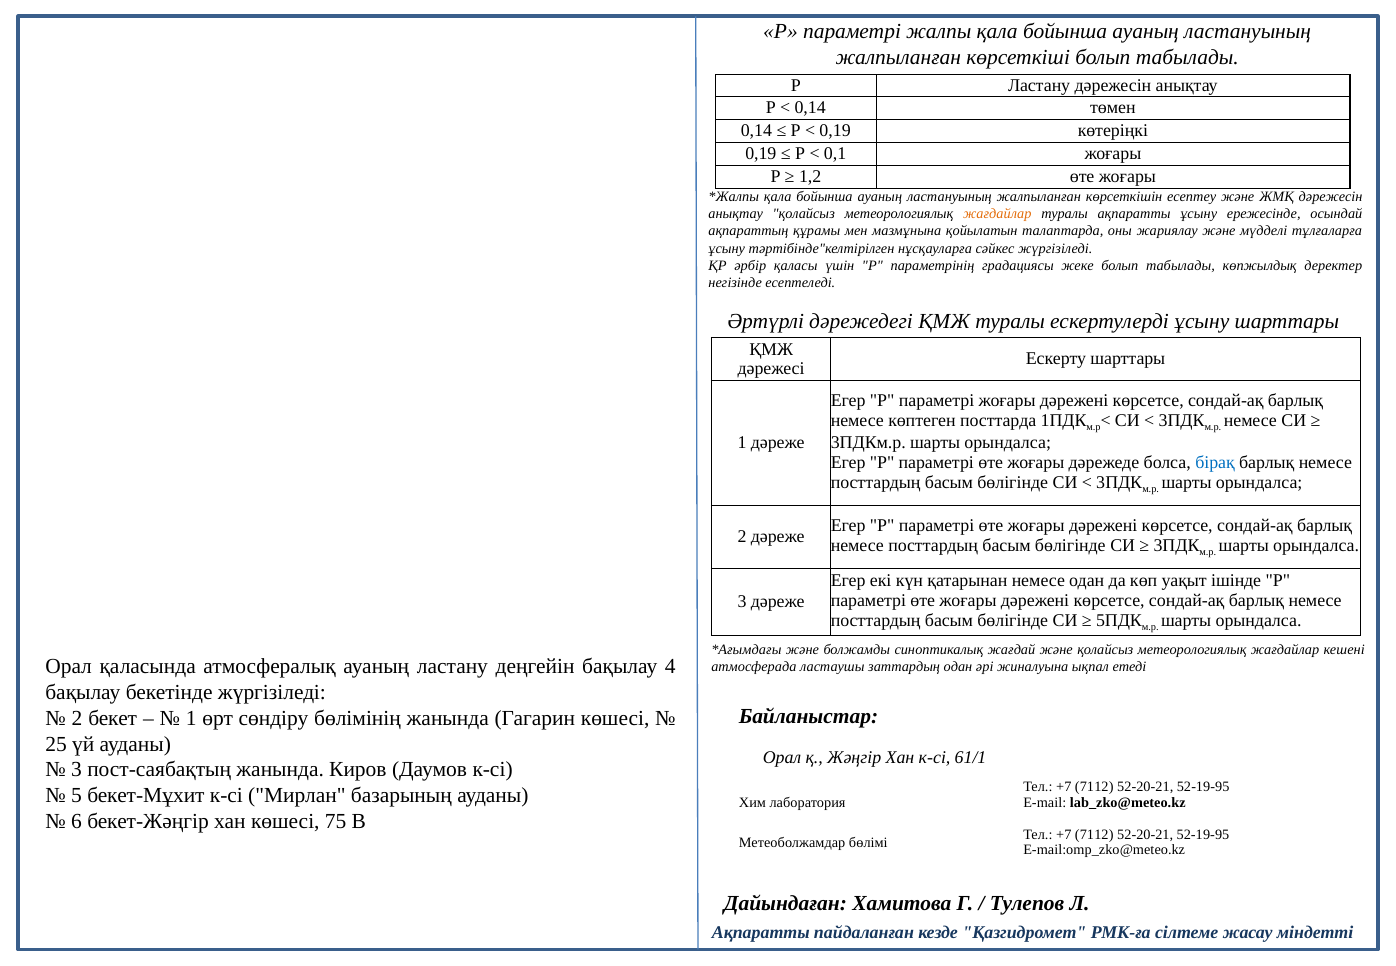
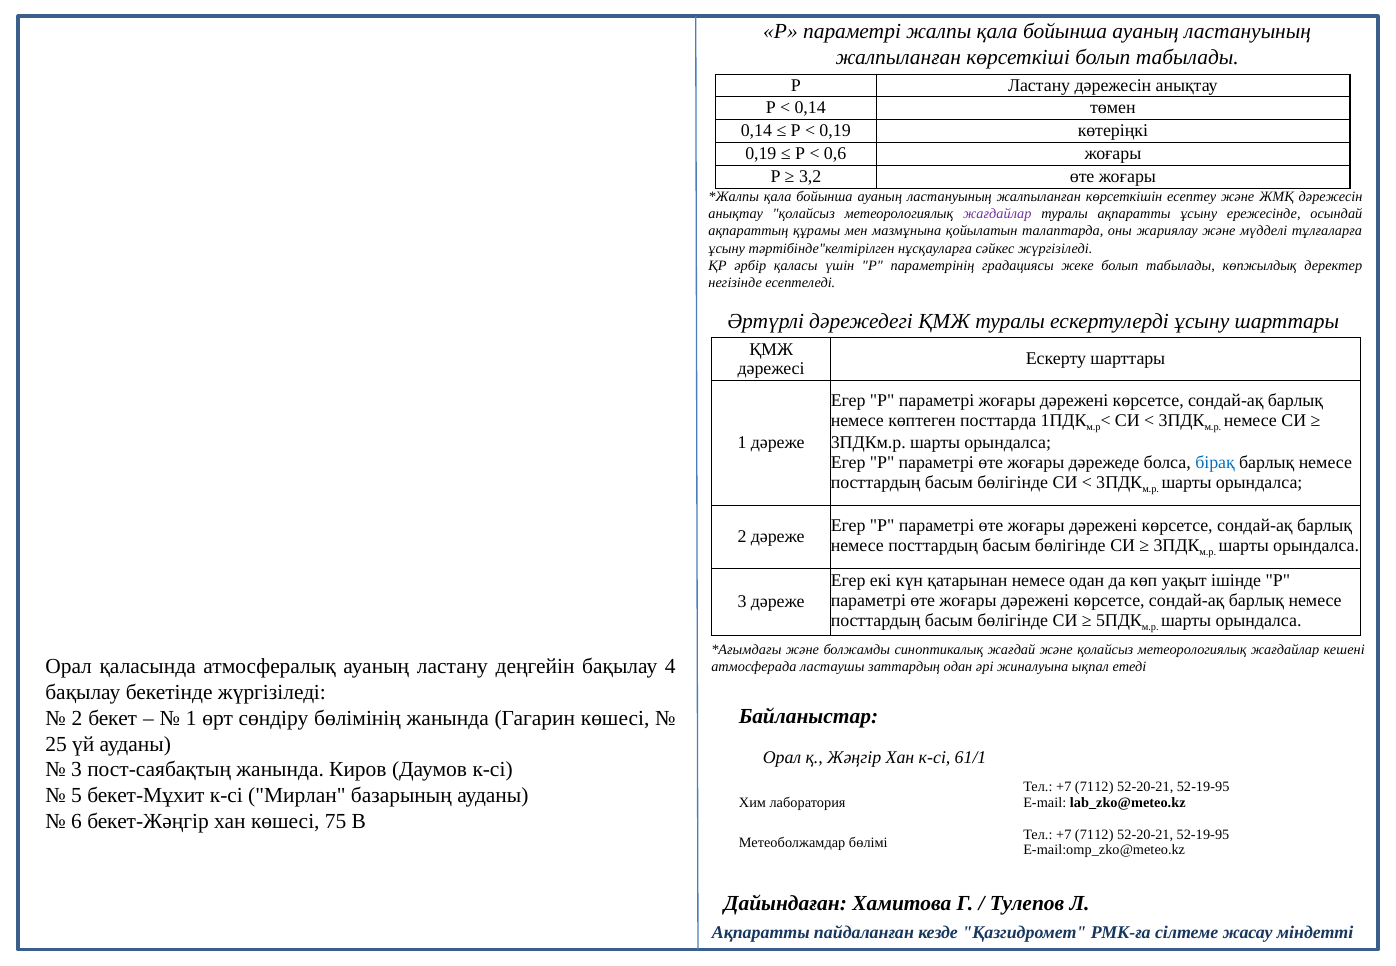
0,1: 0,1 -> 0,6 (835, 154)
1,2: 1,2 -> 3,2 (810, 177)
жағдайлар colour: orange -> purple (997, 214)
